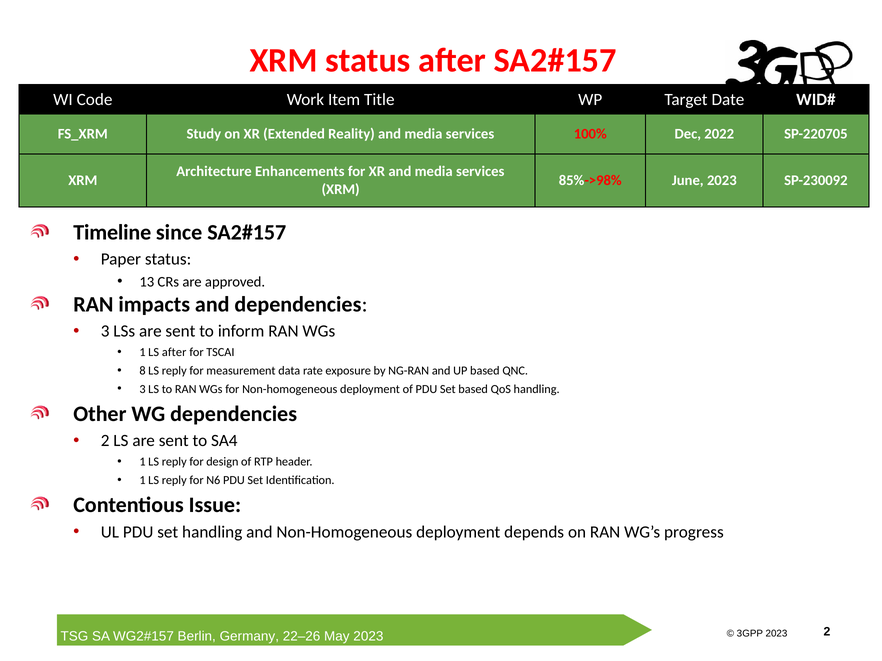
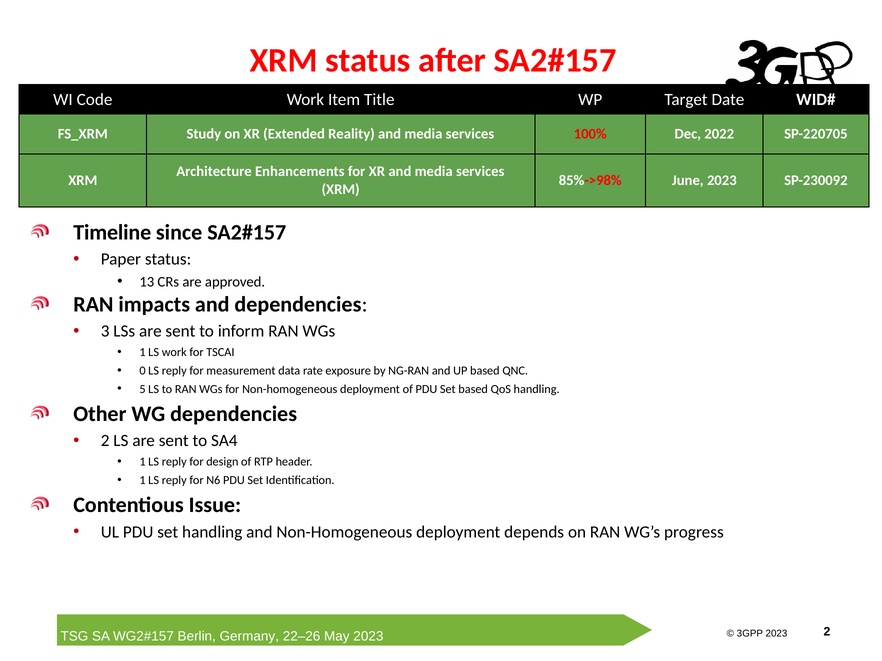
LS after: after -> work (174, 353)
8: 8 -> 0 (143, 371)
3: 3 -> 5 (143, 389)
